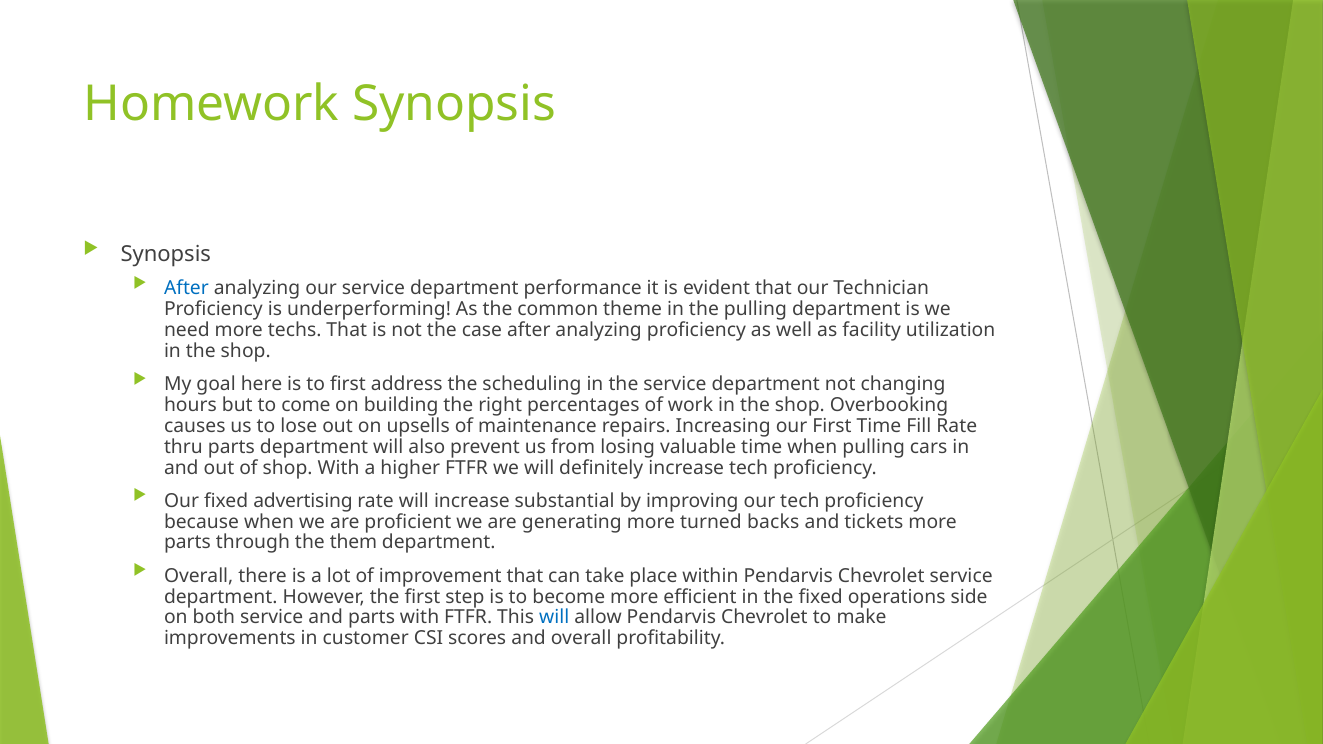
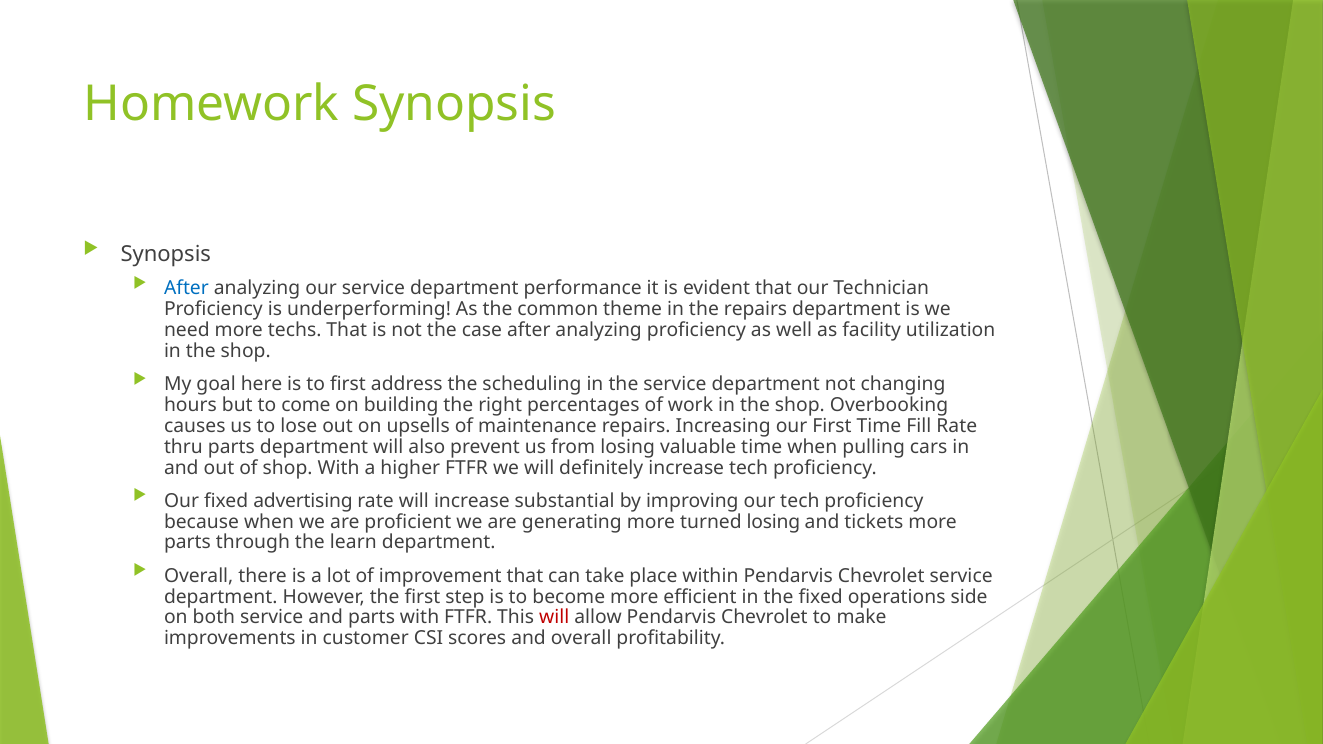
the pulling: pulling -> repairs (756, 309)
turned backs: backs -> losing (773, 522)
them: them -> learn (353, 543)
will colour: blue -> red (554, 618)
